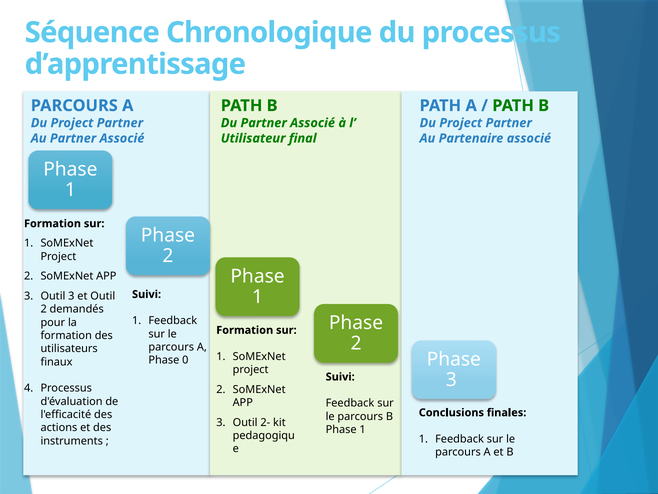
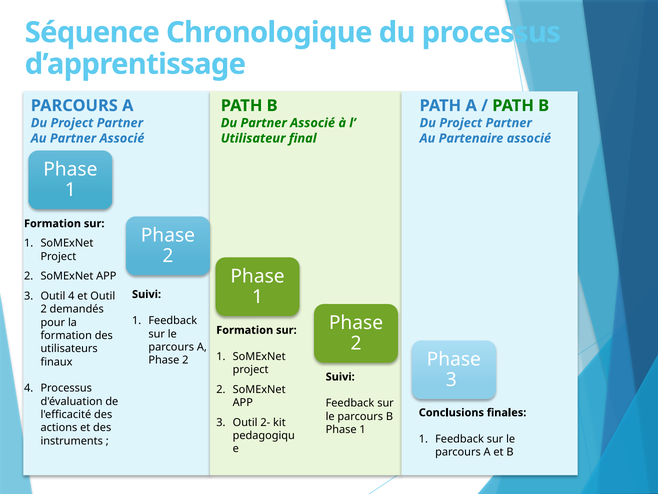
Outil 3: 3 -> 4 (71, 296)
0: 0 -> 2 (185, 360)
